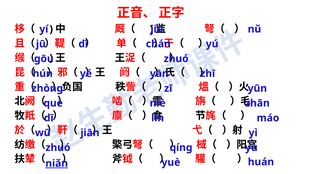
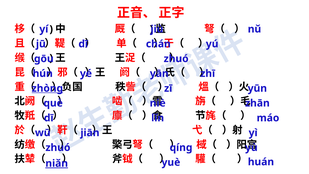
zhòng underline: none -> present (47, 88)
